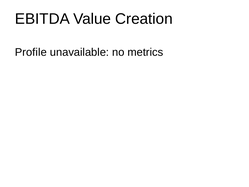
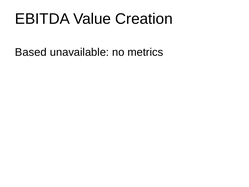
Profile: Profile -> Based (31, 52)
